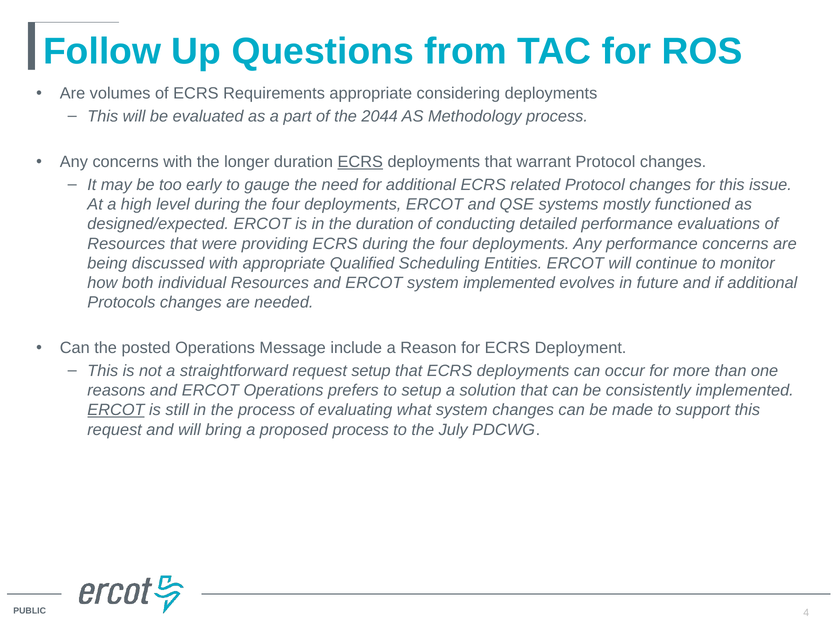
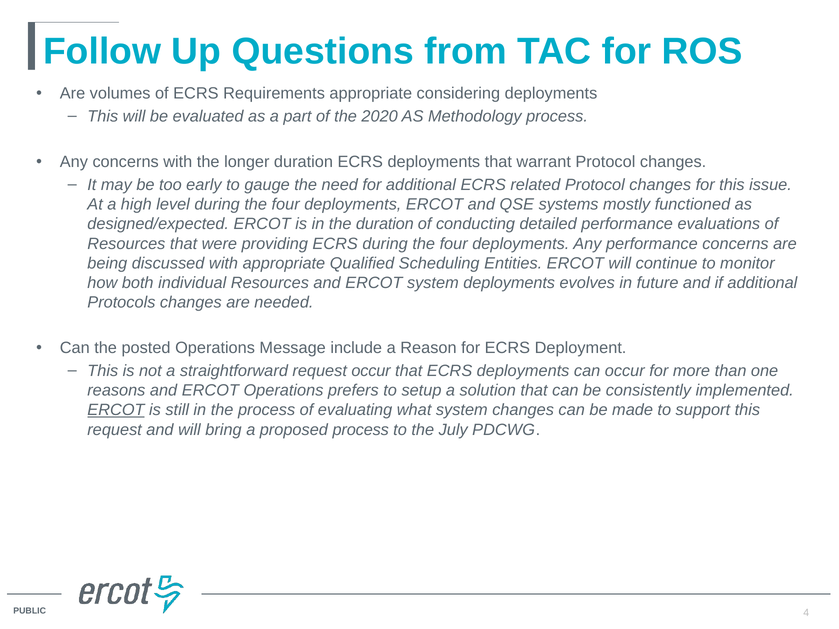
2044: 2044 -> 2020 (380, 116)
ECRS underline: present -> none (360, 162)
system implemented: implemented -> deployments (509, 283)
request setup: setup -> occur (371, 371)
